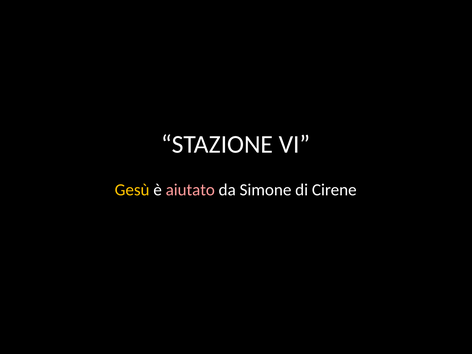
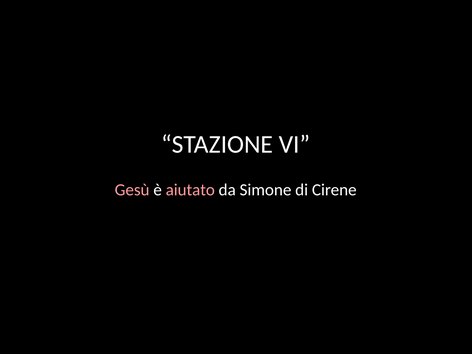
Gesù colour: yellow -> pink (132, 190)
